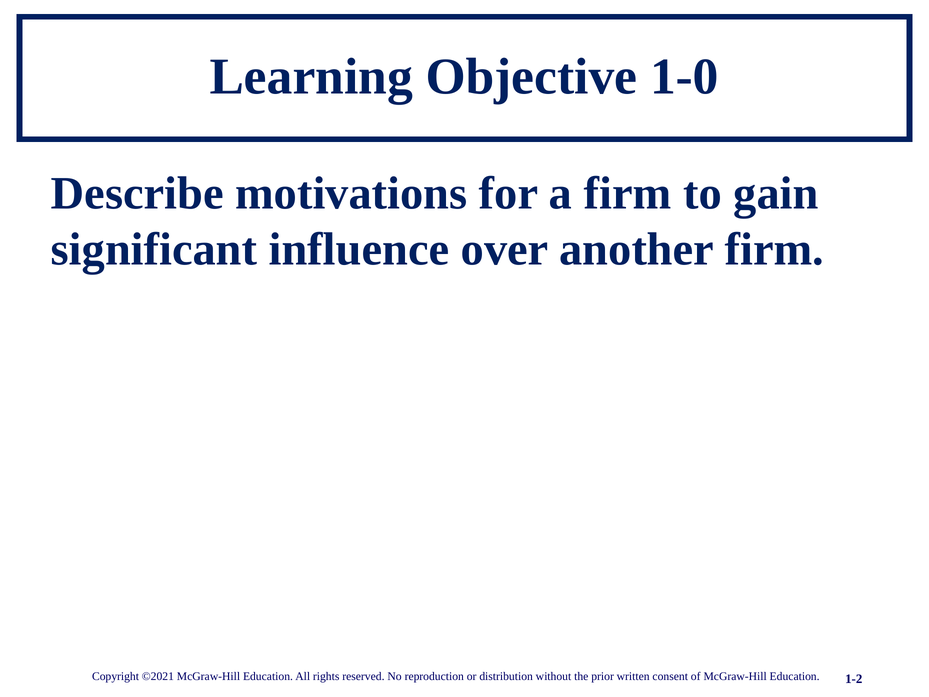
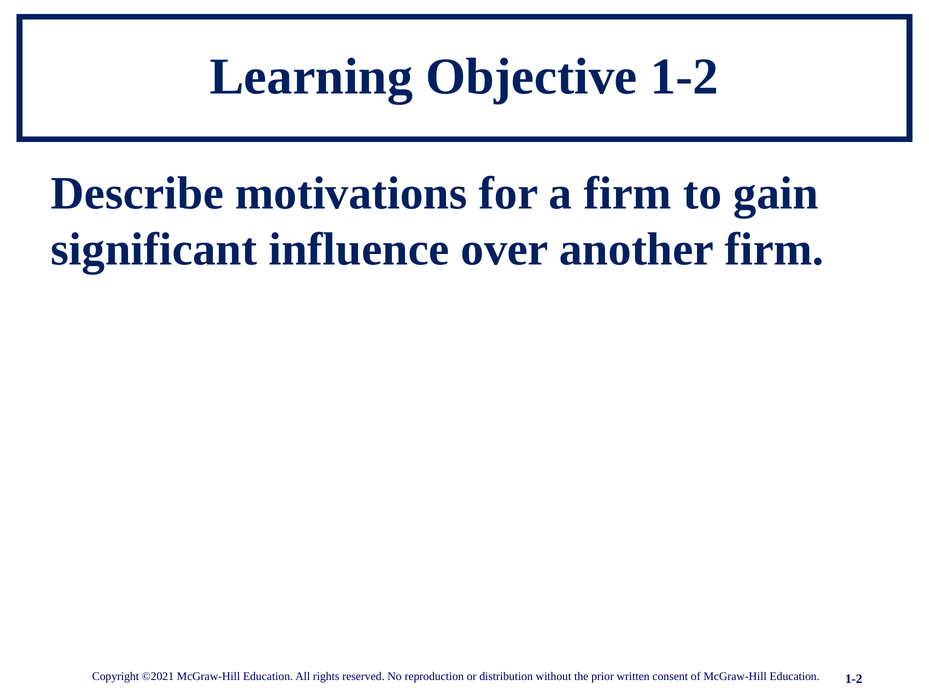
Objective 1-0: 1-0 -> 1-2 (684, 77)
